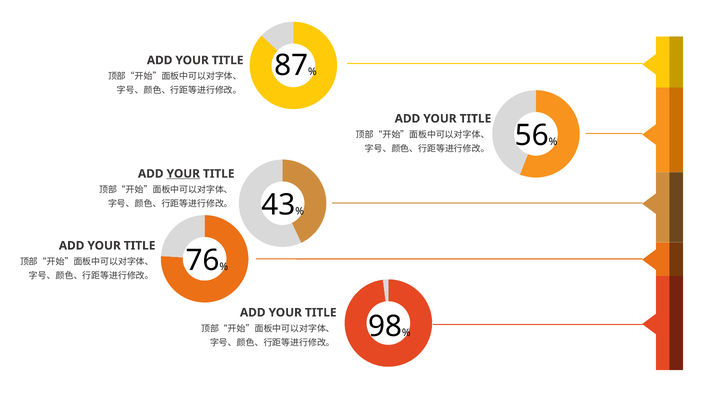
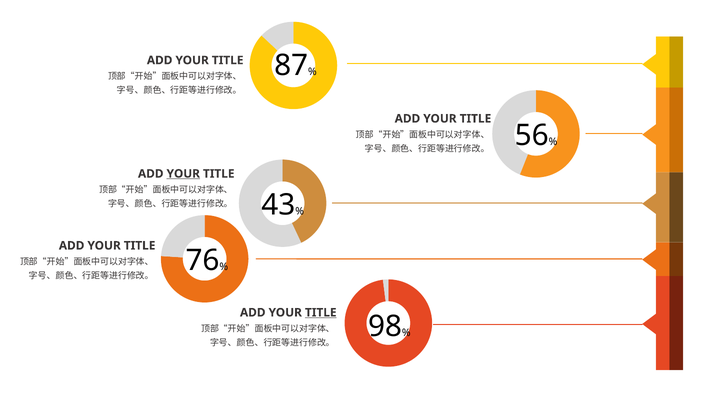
TITLE underline: none -> present (321, 313)
